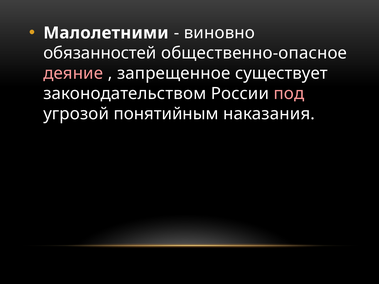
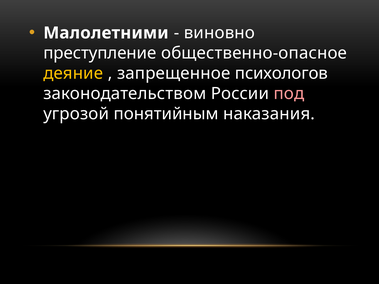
обязанностей: обязанностей -> преступление (100, 53)
деяние colour: pink -> yellow (73, 73)
существует: существует -> психологов (281, 73)
